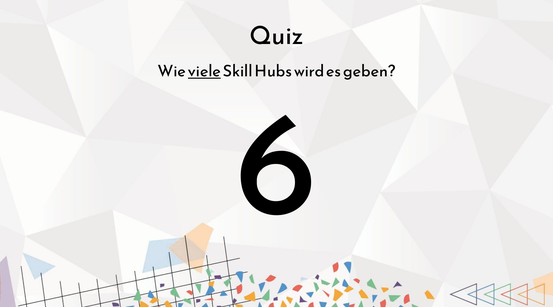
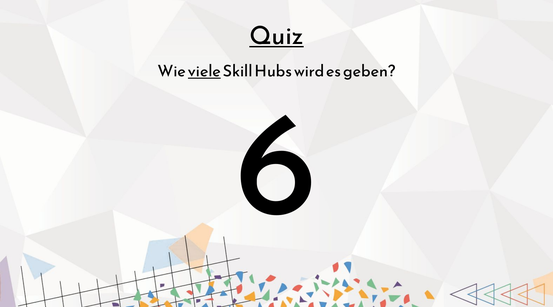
Quiz underline: none -> present (277, 36)
